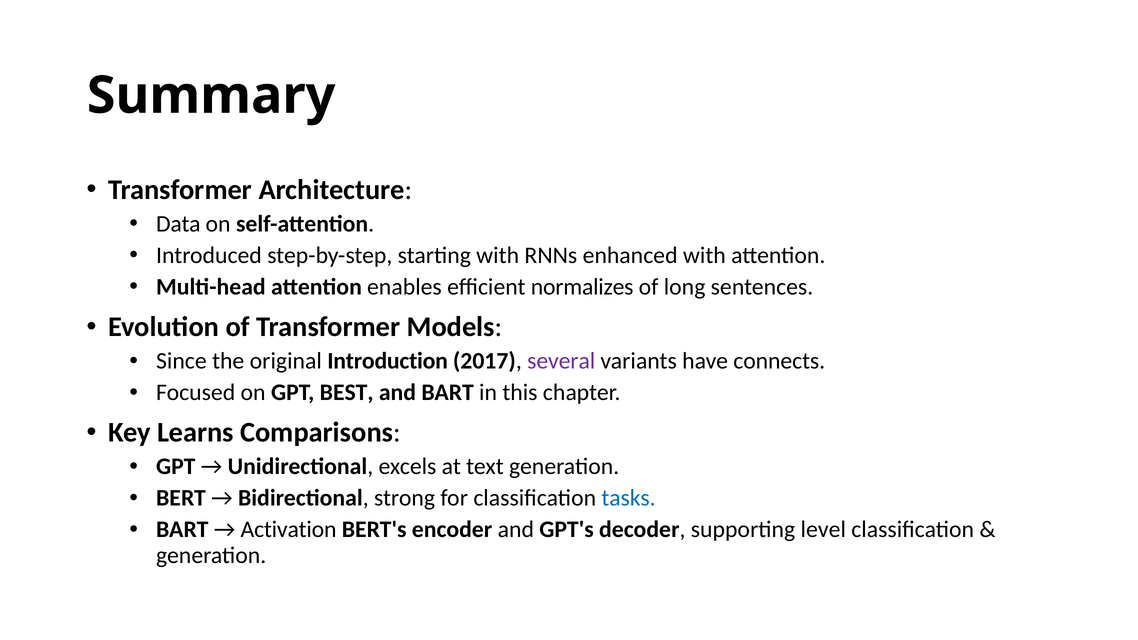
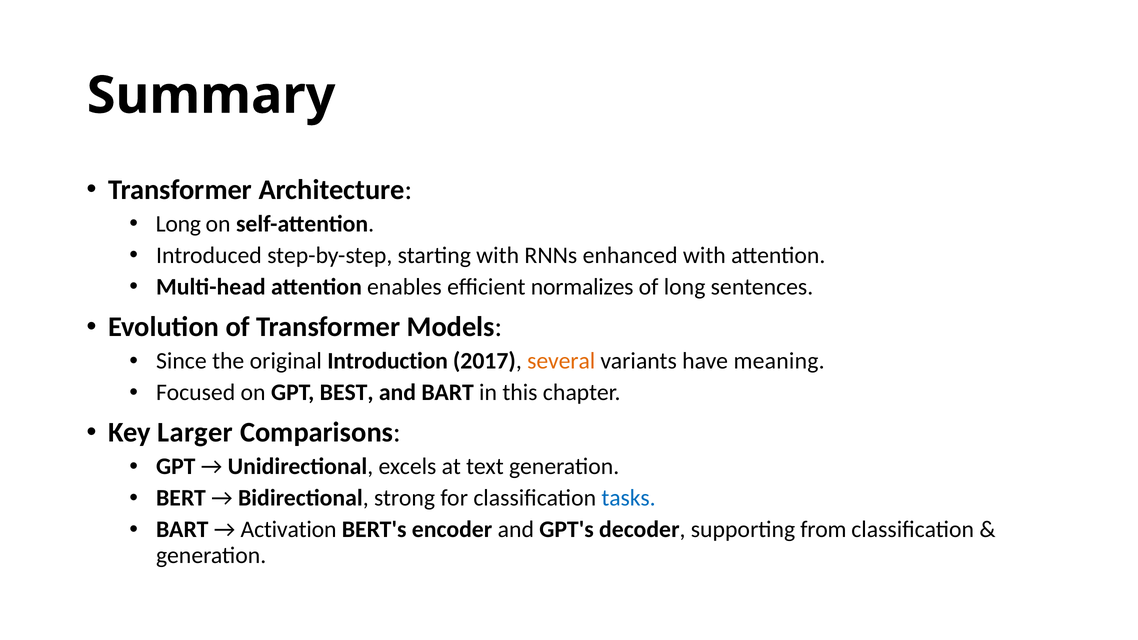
Data: Data -> Long (178, 224)
several colour: purple -> orange (561, 361)
connects: connects -> meaning (779, 361)
Learns: Learns -> Larger (195, 433)
level: level -> from (823, 530)
